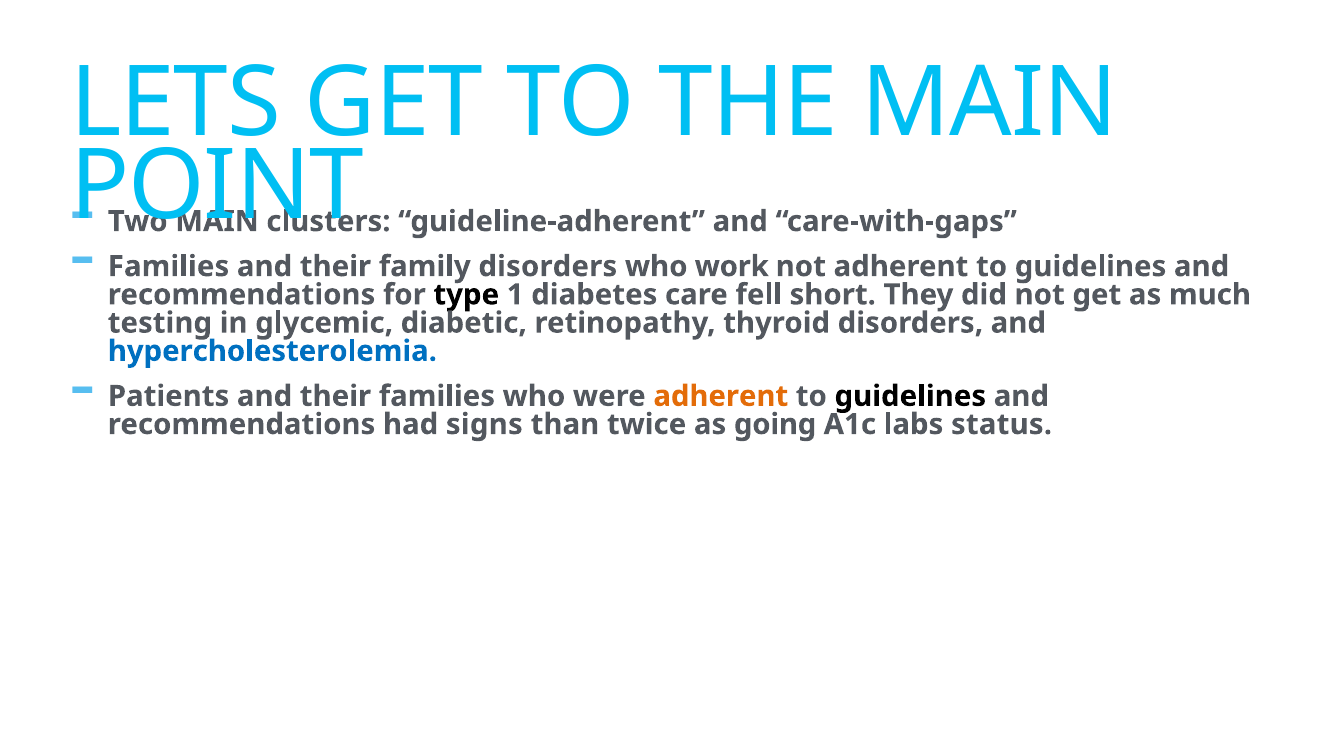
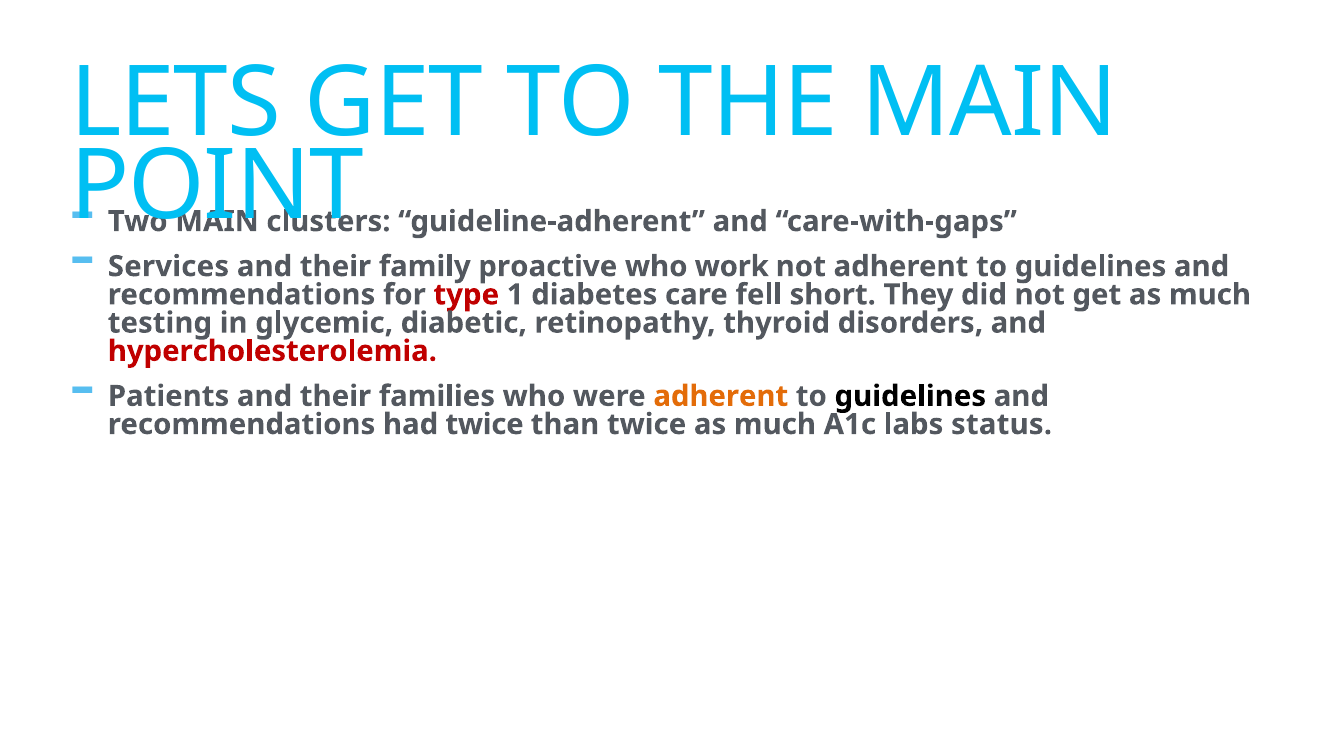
Families: Families -> Services (168, 267)
family disorders: disorders -> proactive (548, 267)
type colour: black -> red (466, 295)
hypercholesterolemia colour: blue -> red (272, 351)
had signs: signs -> twice (485, 424)
twice as going: going -> much (775, 424)
